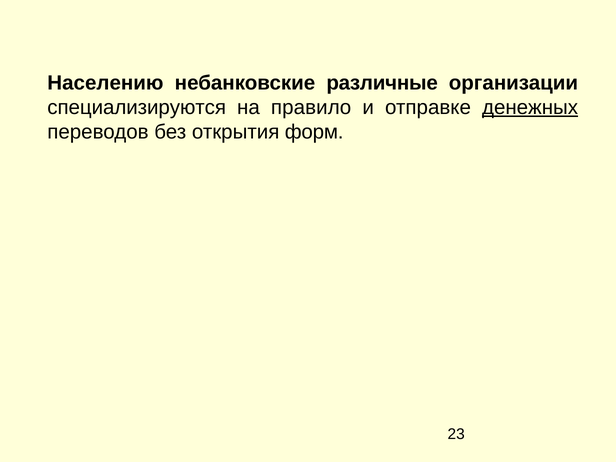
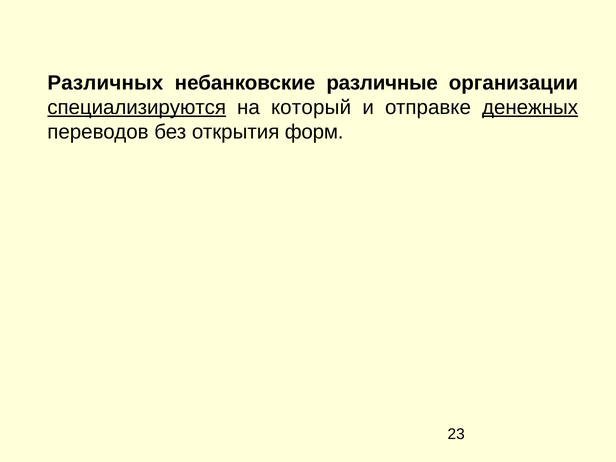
Населению: Населению -> Различных (105, 83)
специализируются underline: none -> present (137, 107)
правило: правило -> который (311, 107)
